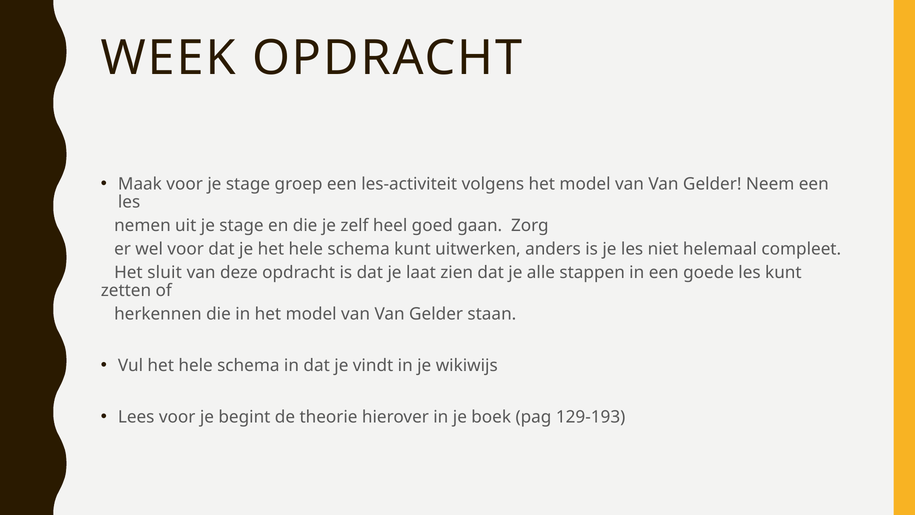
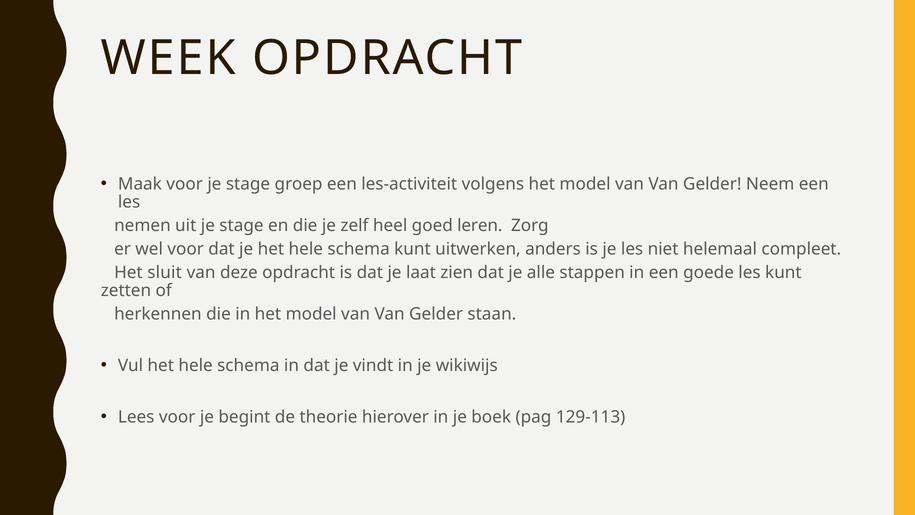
gaan: gaan -> leren (480, 226)
129-193: 129-193 -> 129-113 (591, 417)
